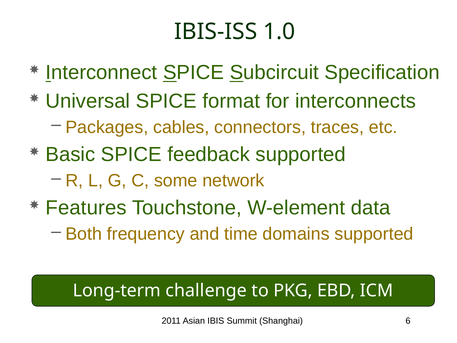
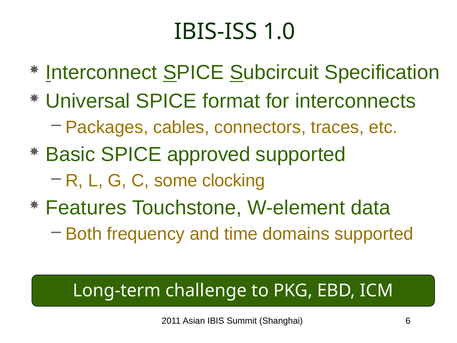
feedback: feedback -> approved (209, 154)
network: network -> clocking (234, 181)
